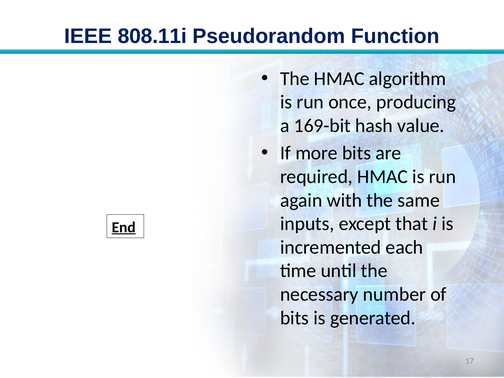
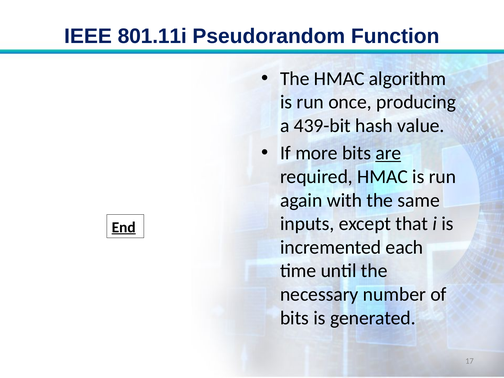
808.11i: 808.11i -> 801.11i (152, 36)
169-bit: 169-bit -> 439-bit (322, 126)
are underline: none -> present (388, 153)
